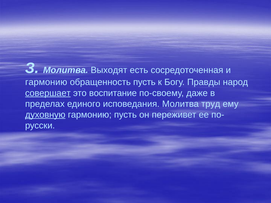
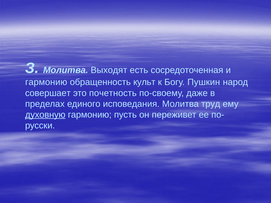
обращенность пусть: пусть -> культ (144, 82)
Правды: Правды -> Пушкин (204, 82)
совершает underline: present -> none (48, 93)
воспитание: воспитание -> почетность (113, 93)
